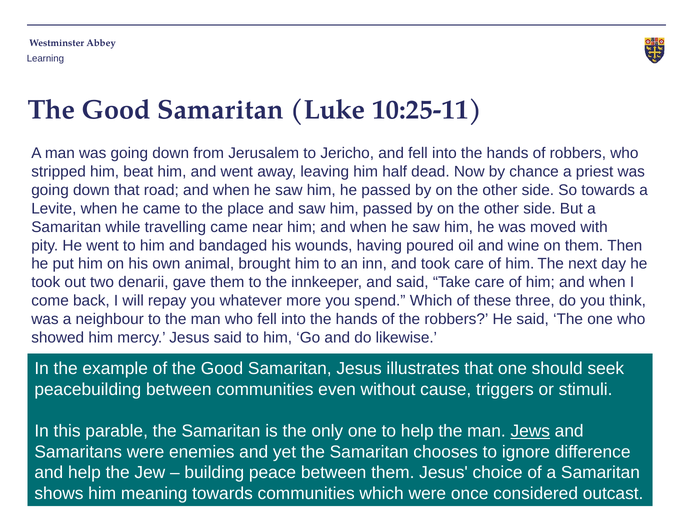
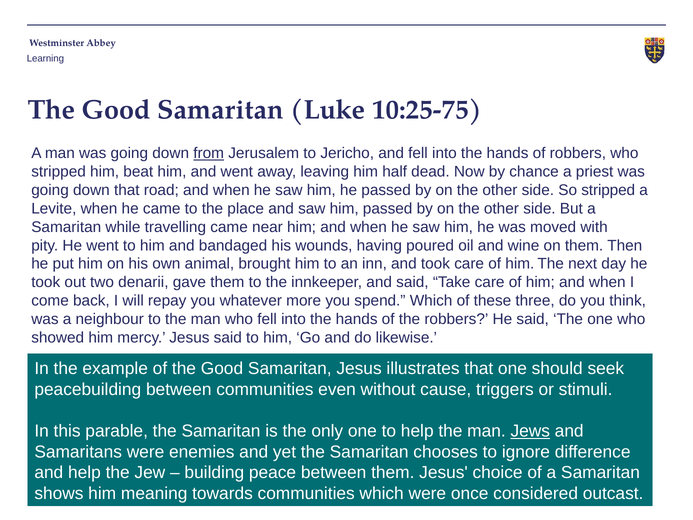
10:25-11: 10:25-11 -> 10:25-75 (427, 110)
from underline: none -> present (209, 153)
So towards: towards -> stripped (608, 190)
